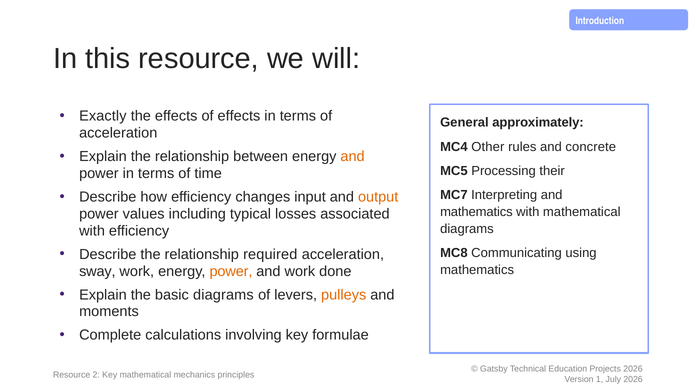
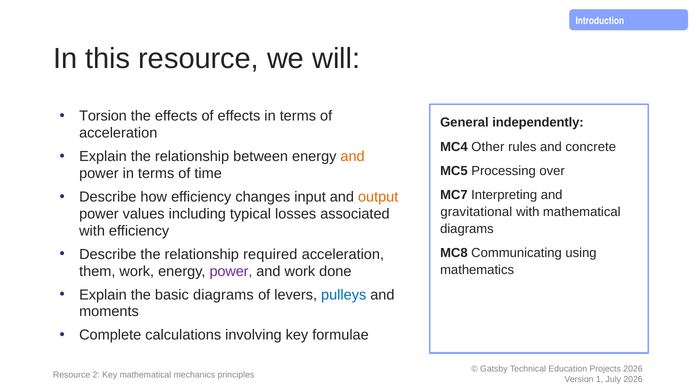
Exactly: Exactly -> Torsion (103, 116)
approximately: approximately -> independently (538, 122)
their: their -> over (552, 171)
mathematics: mathematics -> gravitational (476, 212)
sway: sway -> them (97, 271)
power colour: orange -> purple (231, 271)
pulleys colour: orange -> blue (344, 294)
